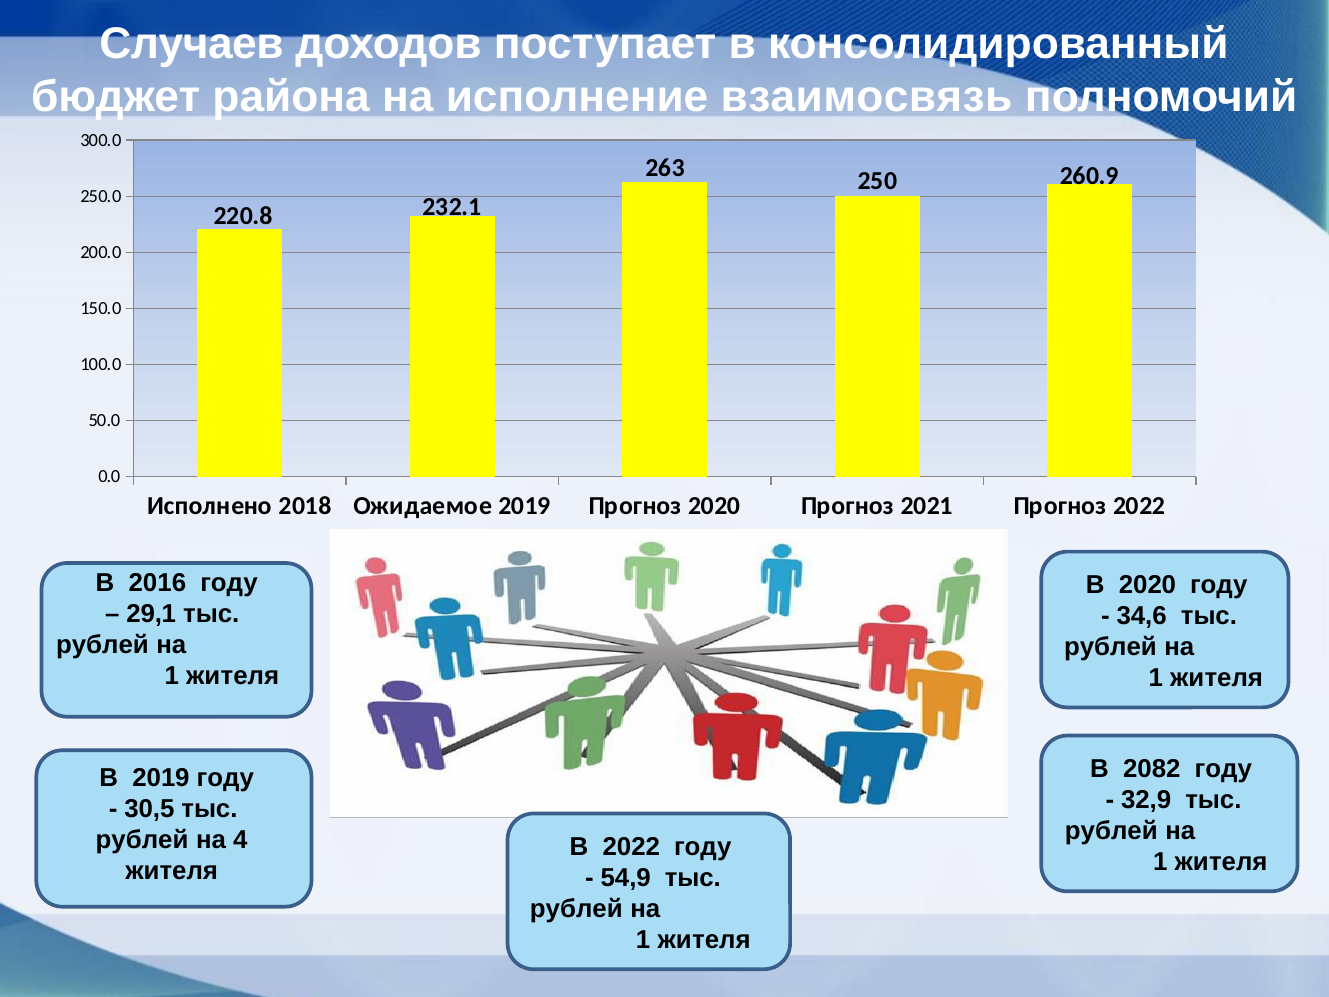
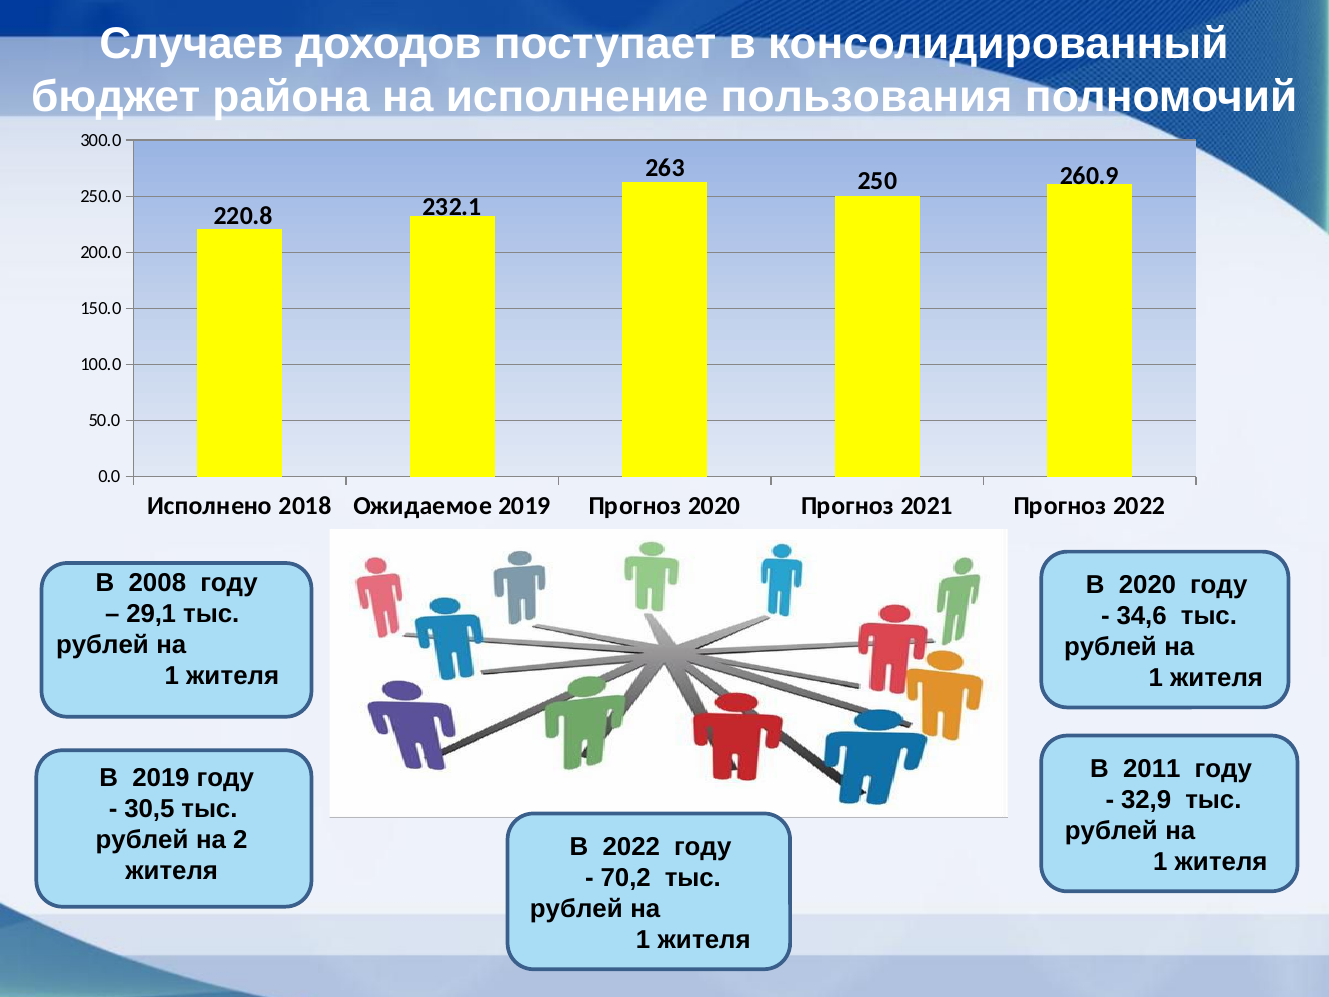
взаимосвязь: взаимосвязь -> пользования (867, 97)
2016: 2016 -> 2008 (157, 583)
2082: 2082 -> 2011 (1152, 768)
4: 4 -> 2 (240, 840)
54,9: 54,9 -> 70,2 (626, 877)
